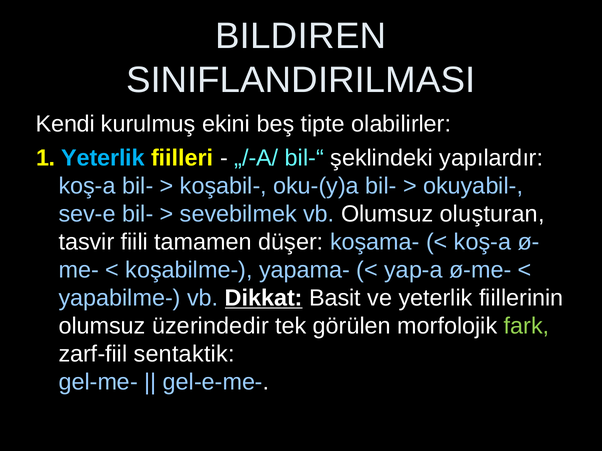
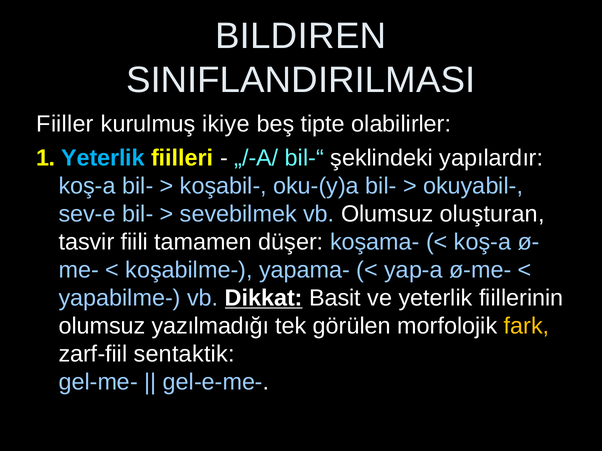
Kendi: Kendi -> Fiiller (65, 124)
ekini: ekini -> ikiye (226, 124)
üzerindedir: üzerindedir -> yazılmadığı (211, 326)
fark colour: light green -> yellow (526, 326)
